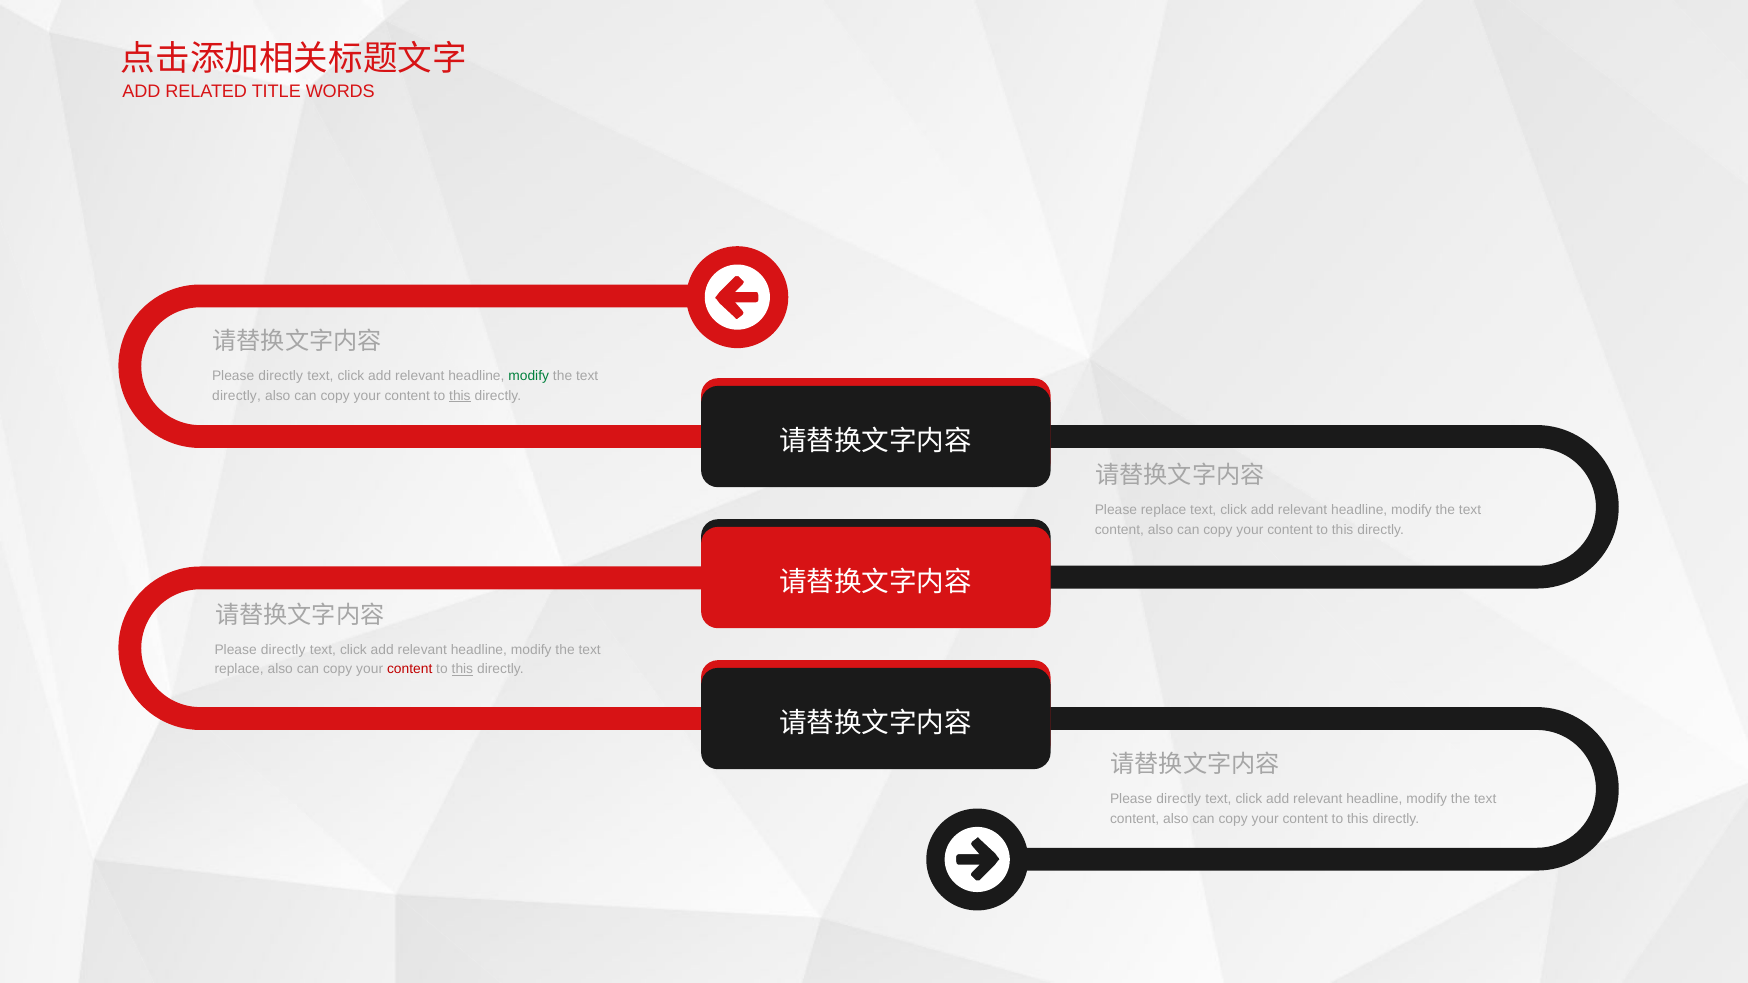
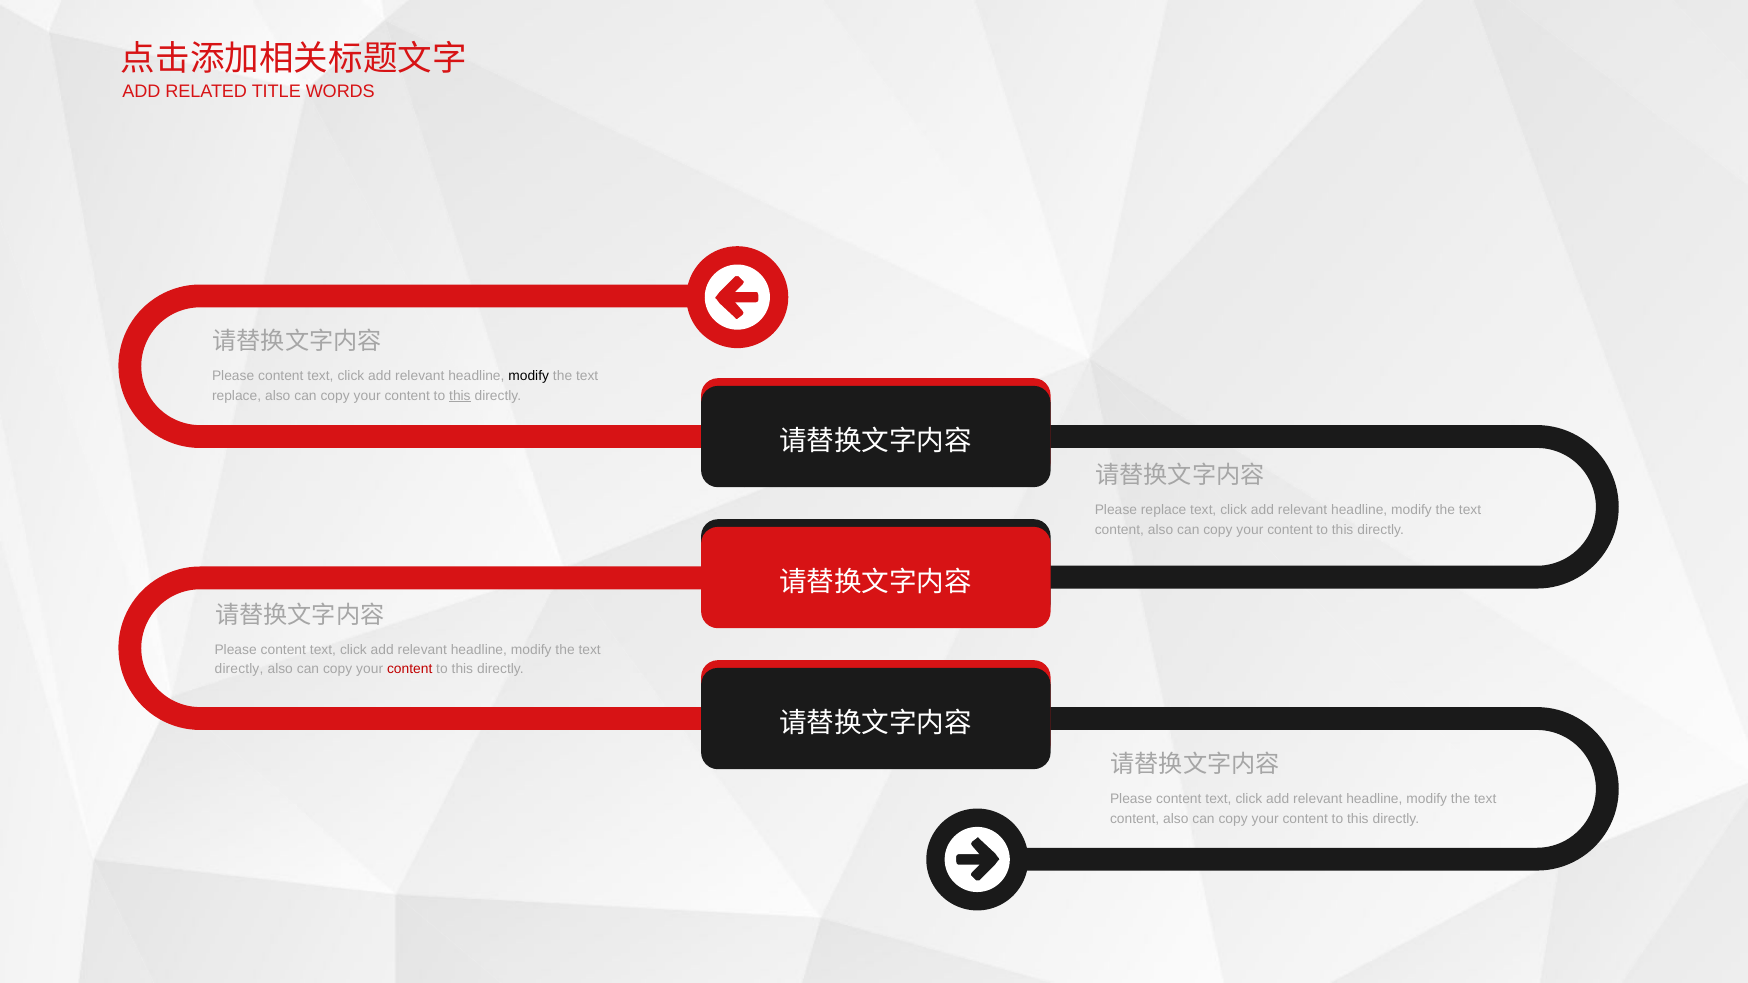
directly: directly -> content (281, 376)
modify colour: green -> black (529, 376)
directly: directly -> replace (237, 396)
directly: directly -> content (283, 650)
replace: replace -> directly (239, 670)
this underline: present -> none (462, 670)
directly: directly -> content (1179, 799)
